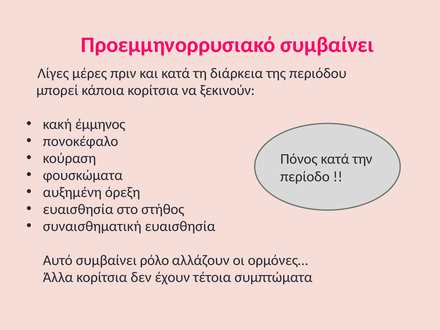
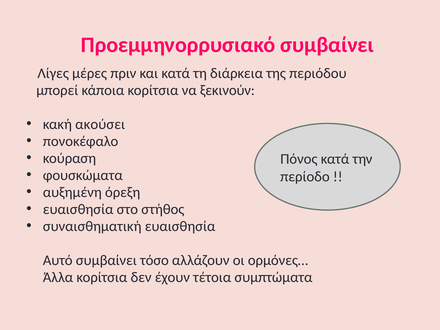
έμμηνος: έμμηνος -> ακούσει (100, 124)
ρόλο: ρόλο -> τόσο (154, 260)
